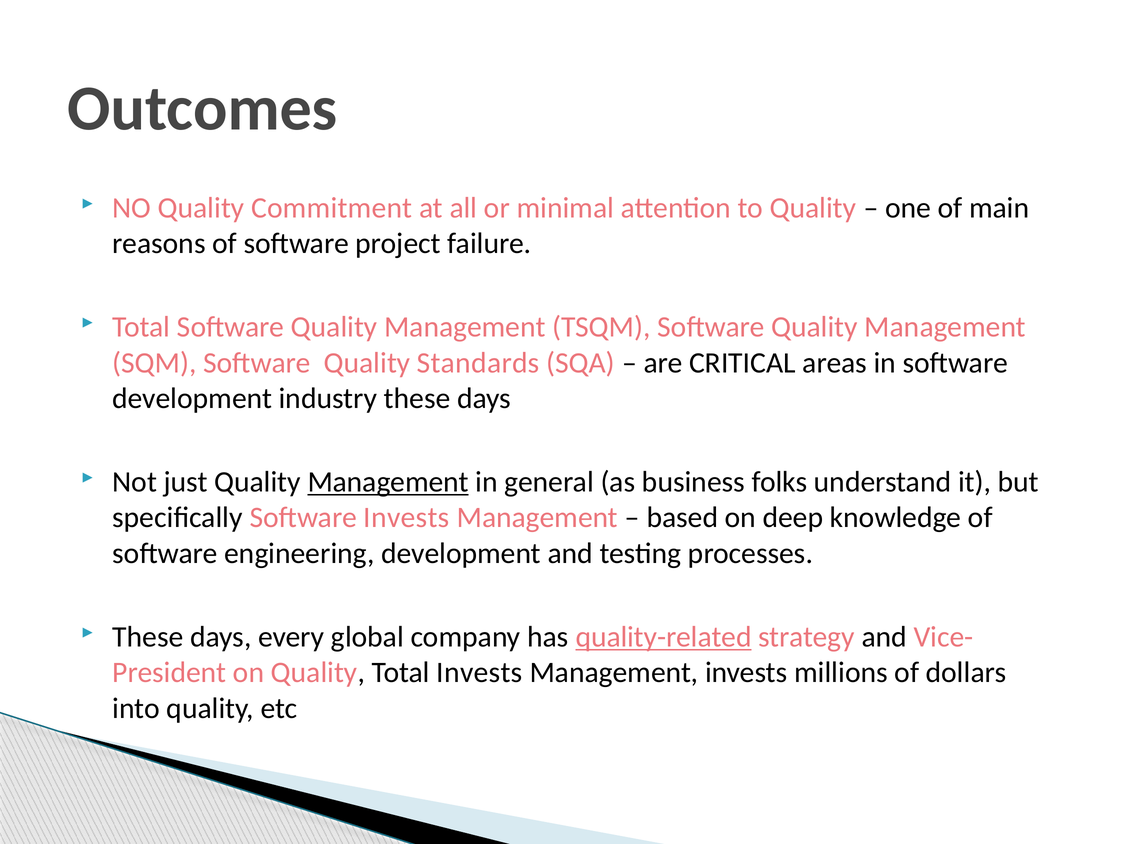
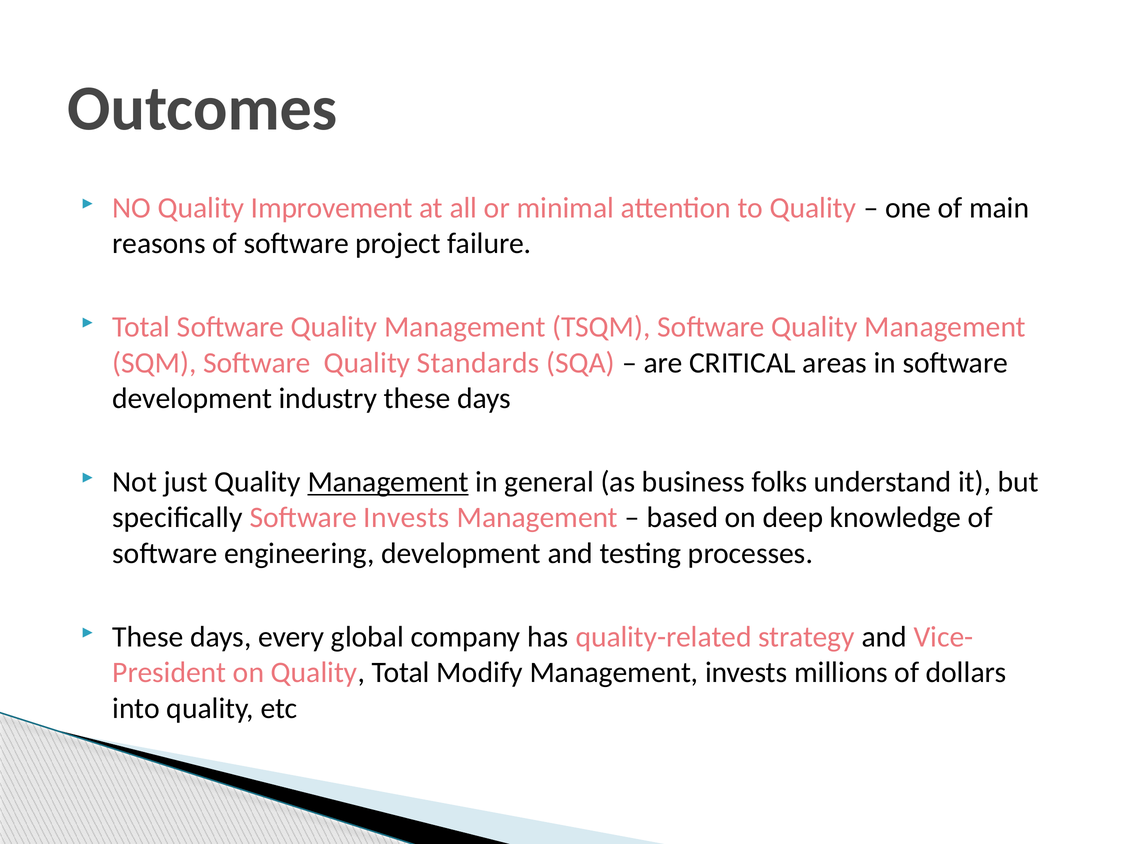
Commitment: Commitment -> Improvement (332, 208)
quality-related underline: present -> none (664, 637)
Total Invests: Invests -> Modify (480, 673)
